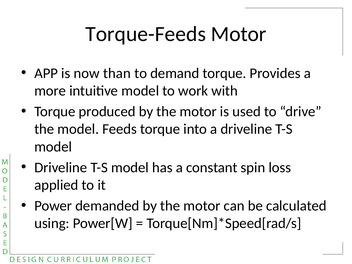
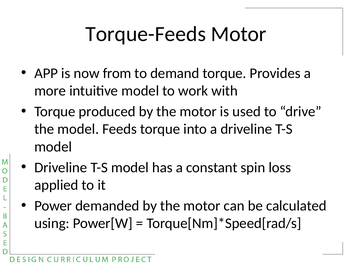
than: than -> from (117, 73)
